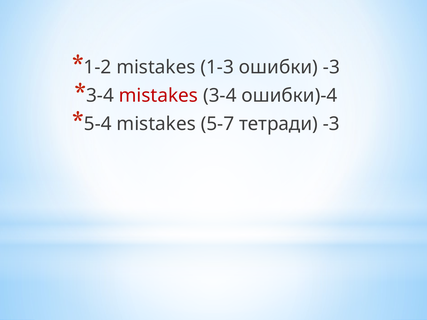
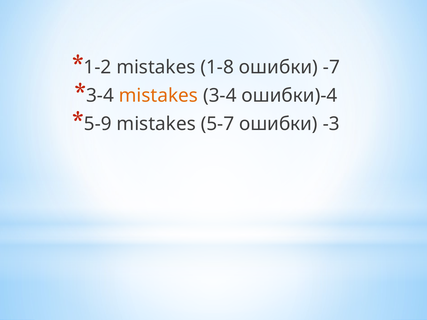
1-3: 1-3 -> 1-8 (217, 67)
ошибки -3: -3 -> -7 (331, 67)
mistakes colour: red -> orange (158, 96)
5-4: 5-4 -> 5-9 (98, 124)
5-7 тетради: тетради -> ошибки (278, 124)
